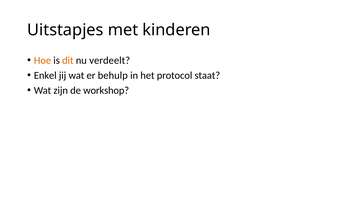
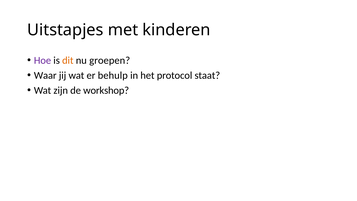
Hoe colour: orange -> purple (42, 60)
verdeelt: verdeelt -> groepen (110, 60)
Enkel: Enkel -> Waar (45, 75)
